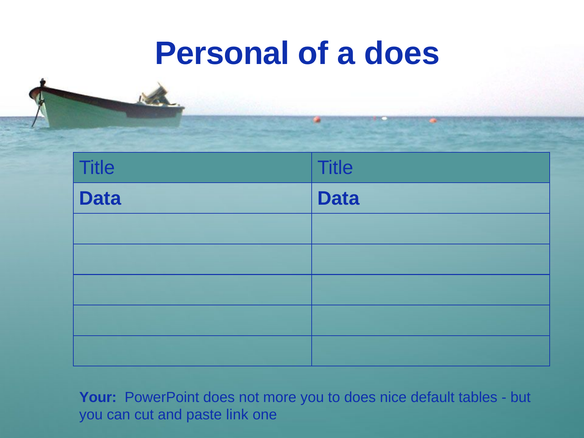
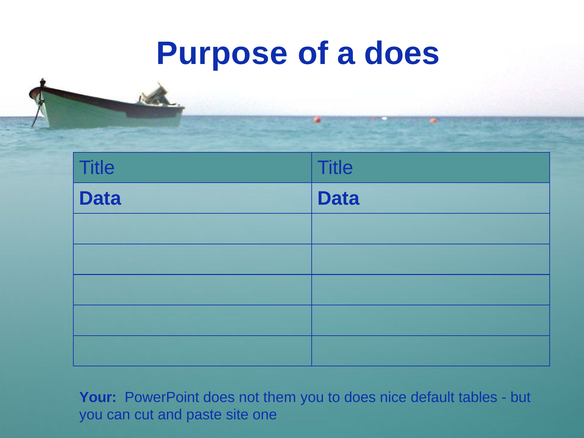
Personal: Personal -> Purpose (222, 53)
more: more -> them (280, 397)
link: link -> site (237, 415)
